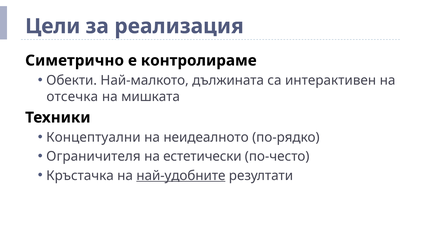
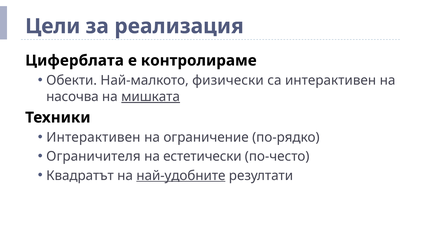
Симетрично: Симетрично -> Циферблата (75, 60)
дължината: дължината -> физически (228, 80)
отсечка: отсечка -> насочва (72, 97)
мишката underline: none -> present (151, 97)
Концептуални: Концептуални -> Интерактивен (93, 137)
неидеалното: неидеалното -> ограничение (206, 137)
Кръстачка: Кръстачка -> Квадратът (80, 175)
